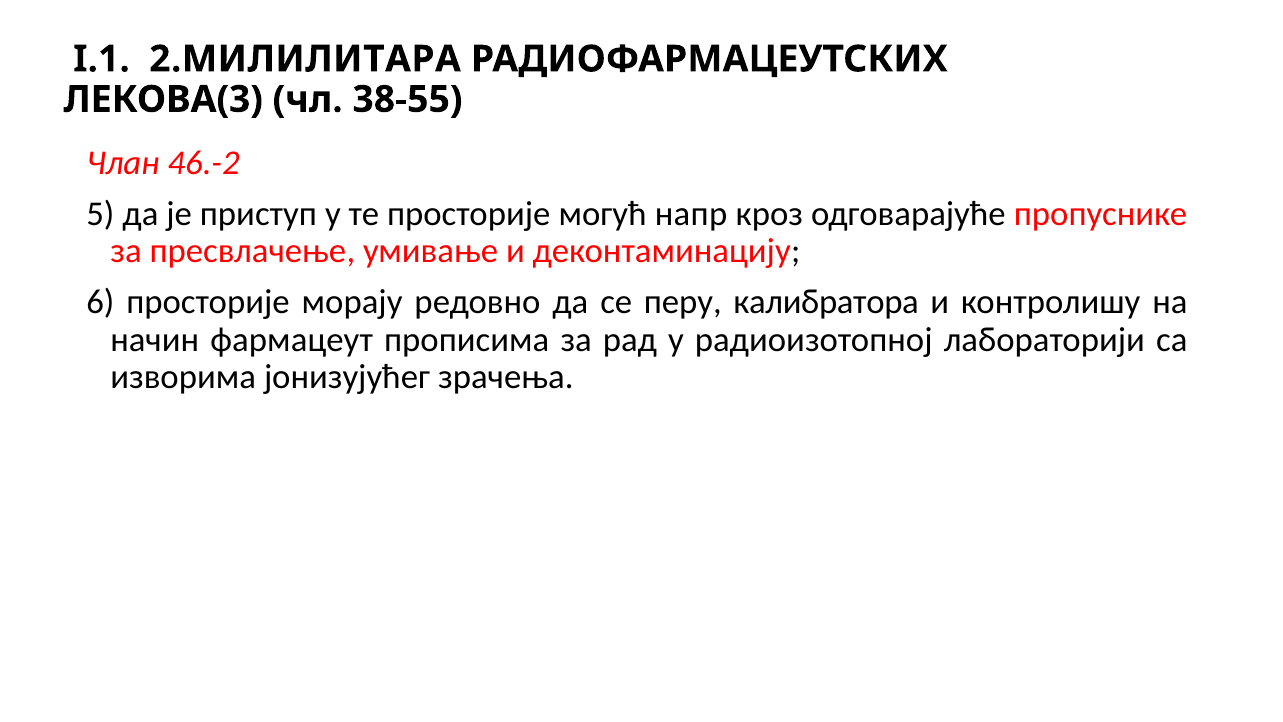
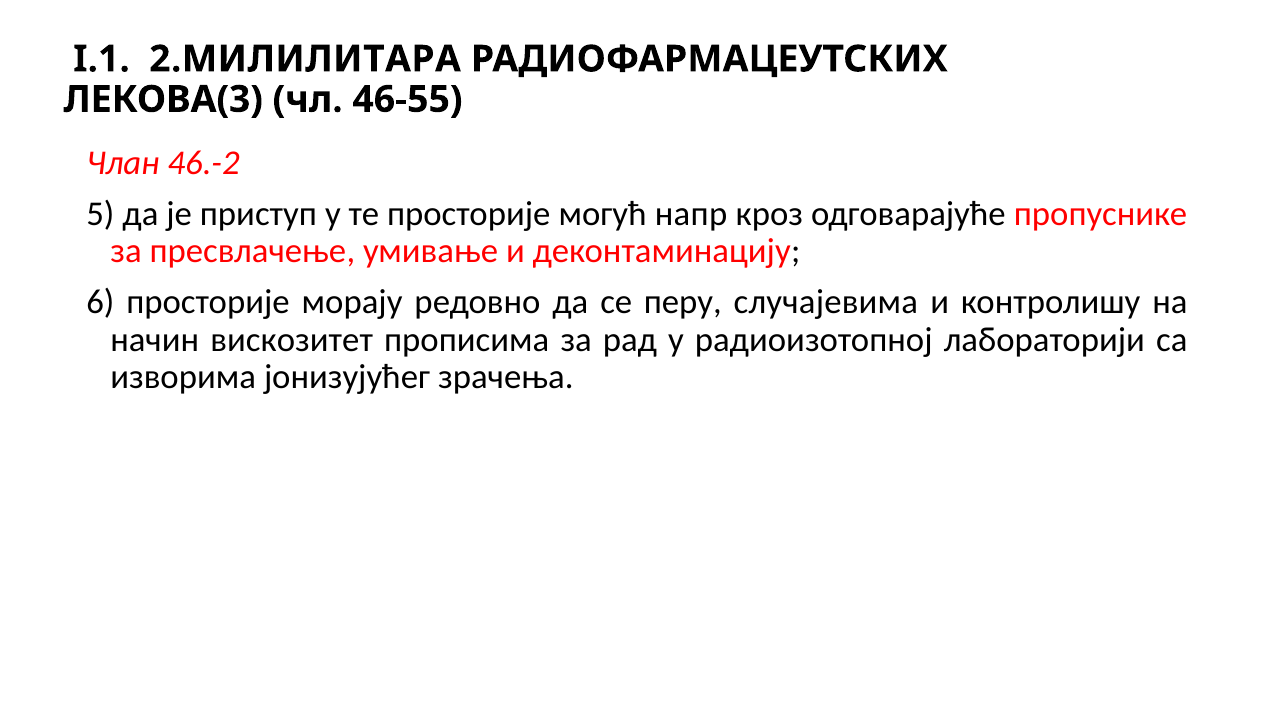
38-55: 38-55 -> 46-55 (407, 99)
калибратора: калибратора -> случајевима (826, 302)
фармацеут: фармацеут -> вискозитет (292, 340)
